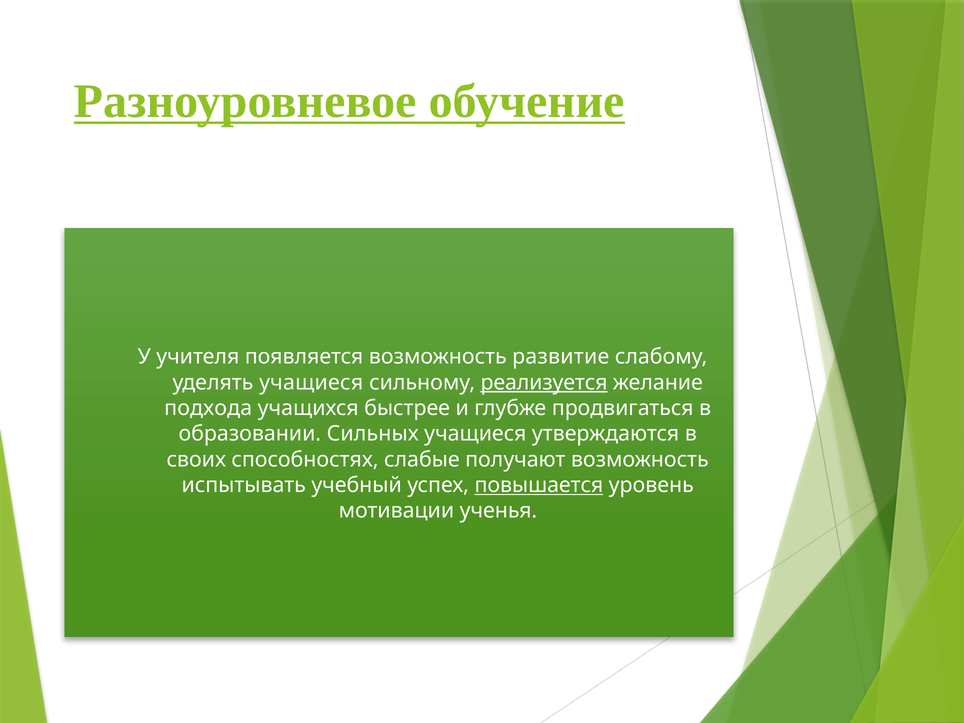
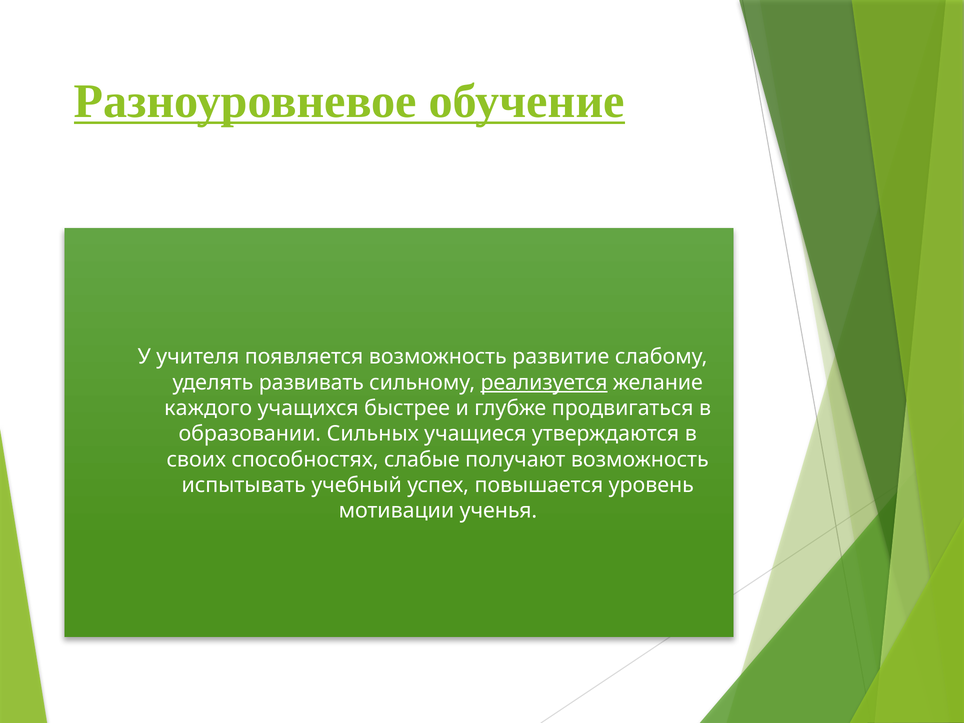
уделять учащиеся: учащиеся -> развивать (311, 382)
подхода: подхода -> каждого (208, 408)
повышается underline: present -> none (539, 485)
